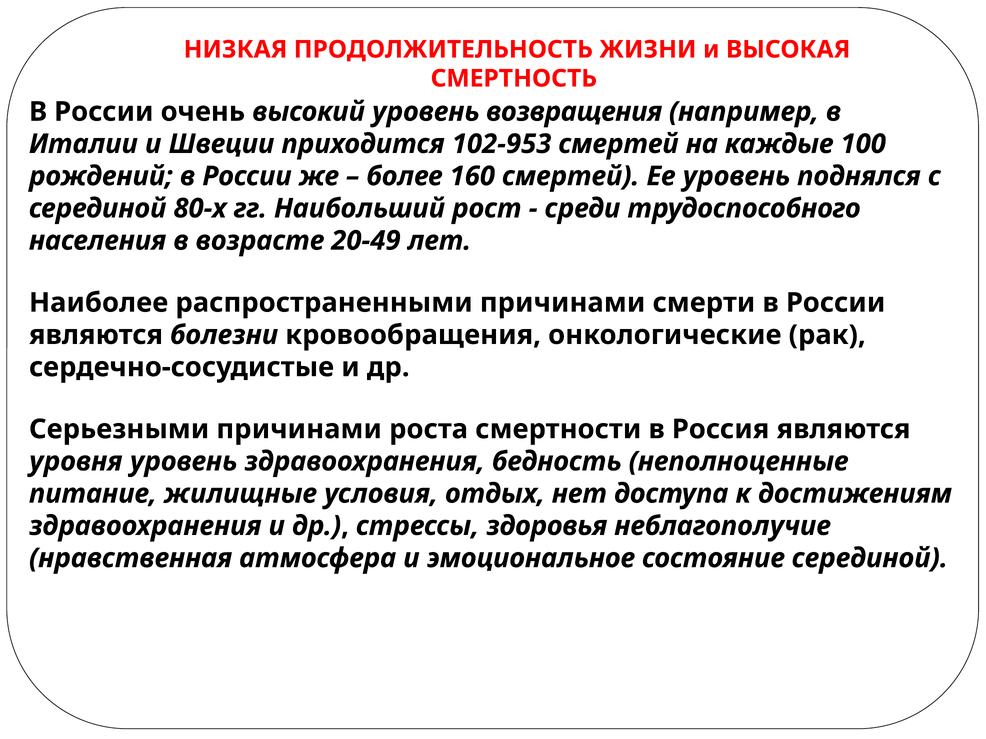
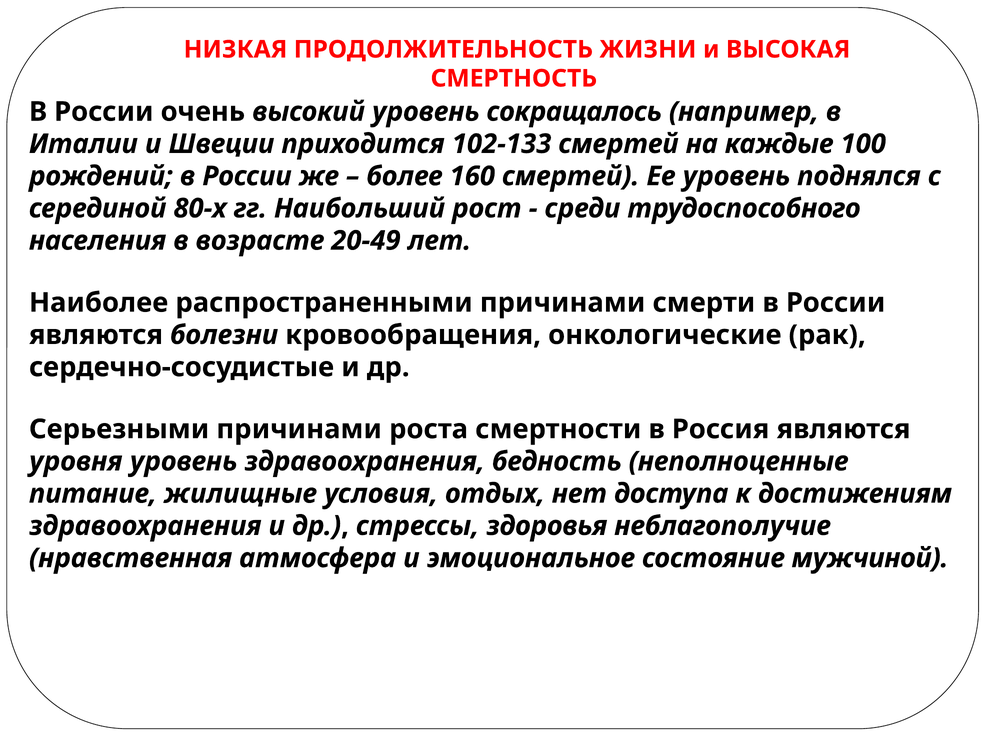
возвращения: возвращения -> сокращалось (574, 112)
102-953: 102-953 -> 102-133 (502, 144)
состояние серединой: серединой -> мужчиной (870, 559)
